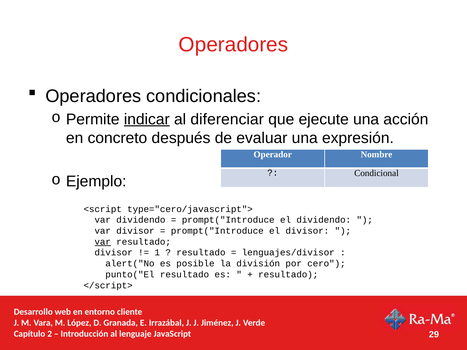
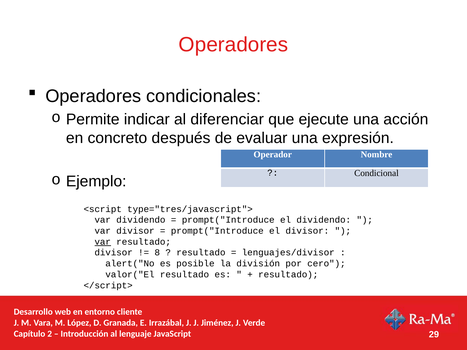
indicar underline: present -> none (147, 119)
type="cero/javascript">: type="cero/javascript"> -> type="tres/javascript"> (190, 209)
1: 1 -> 8 (157, 253)
punto("El: punto("El -> valor("El (130, 275)
